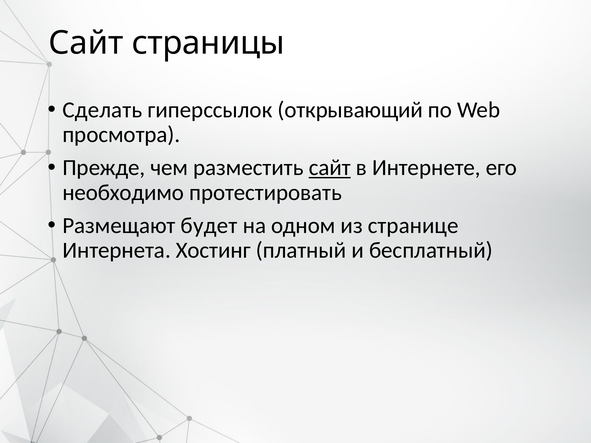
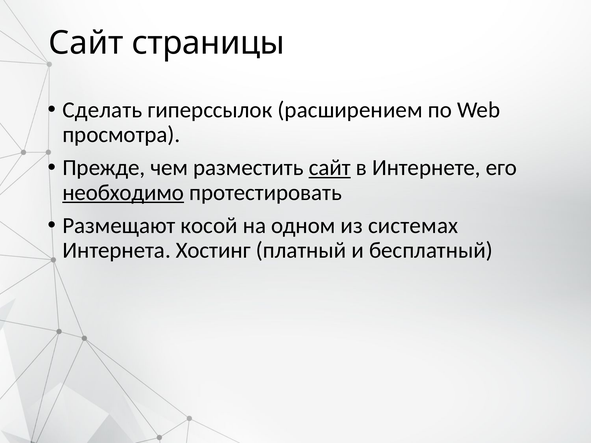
открывающий: открывающий -> расширением (350, 110)
необходимо underline: none -> present (123, 193)
будет: будет -> косой (209, 226)
странице: странице -> системах (413, 226)
